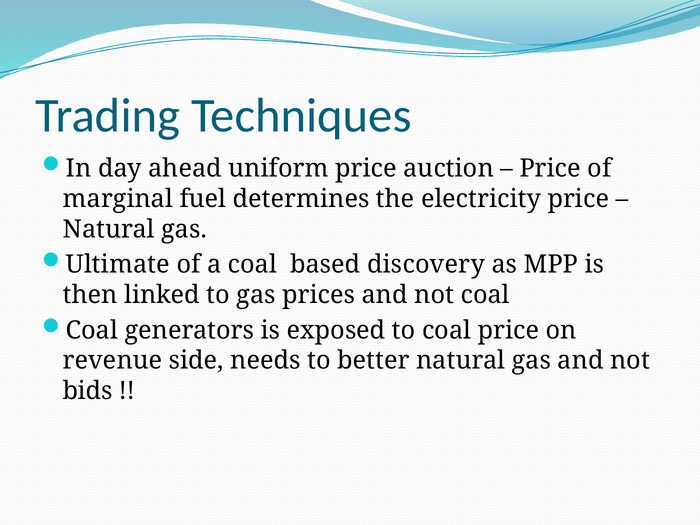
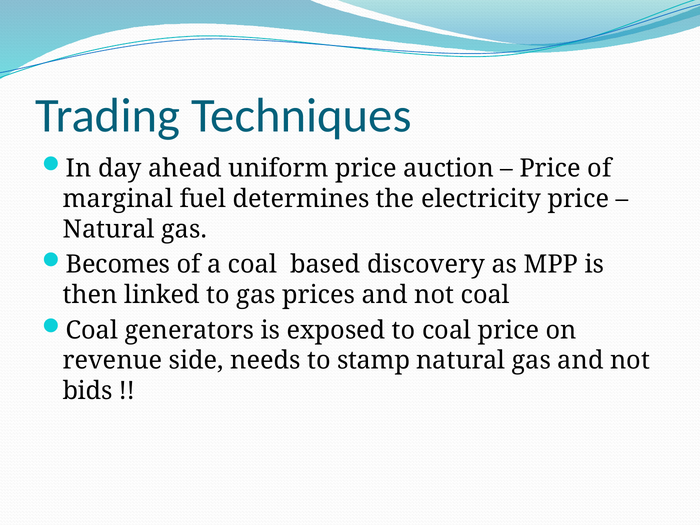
Ultimate: Ultimate -> Becomes (118, 265)
better: better -> stamp (374, 361)
